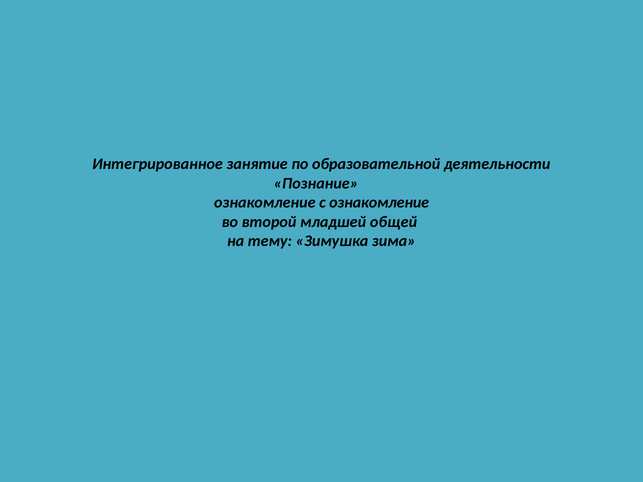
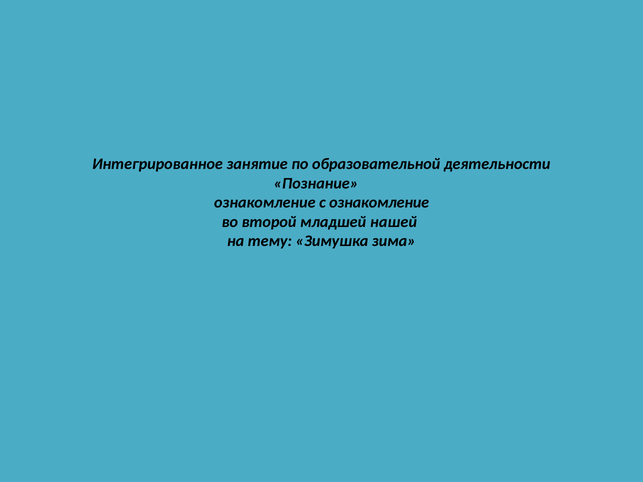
общей: общей -> нашей (394, 222)
